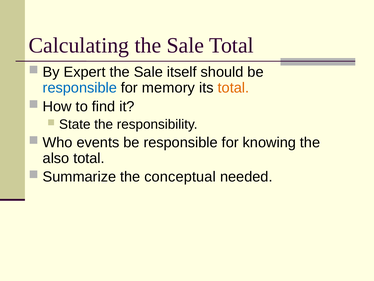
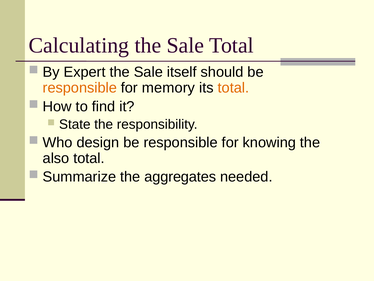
responsible colour: blue -> orange (80, 88)
events: events -> design (98, 142)
conceptual: conceptual -> aggregates (180, 177)
